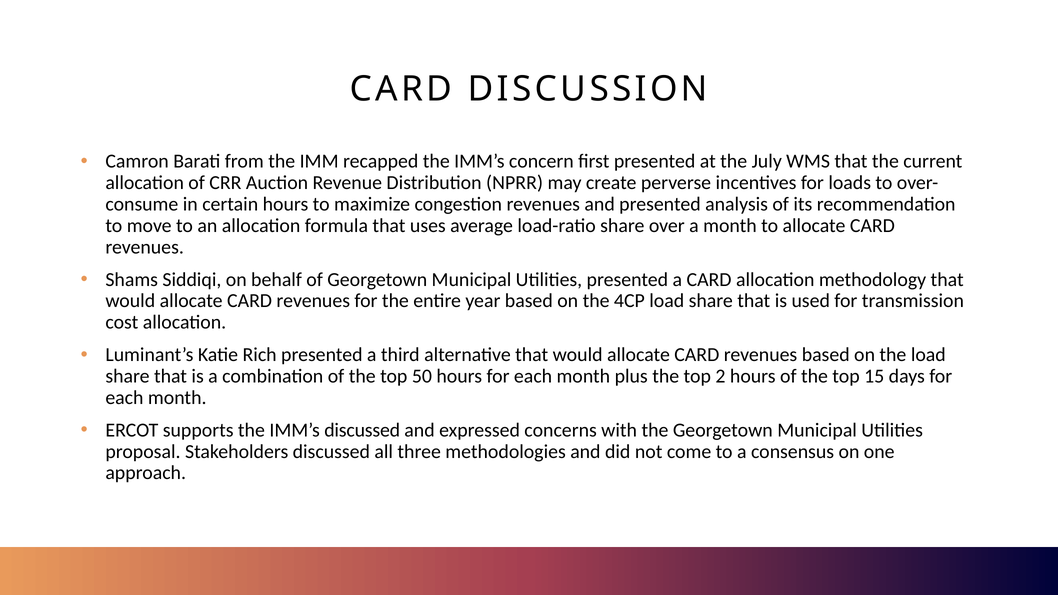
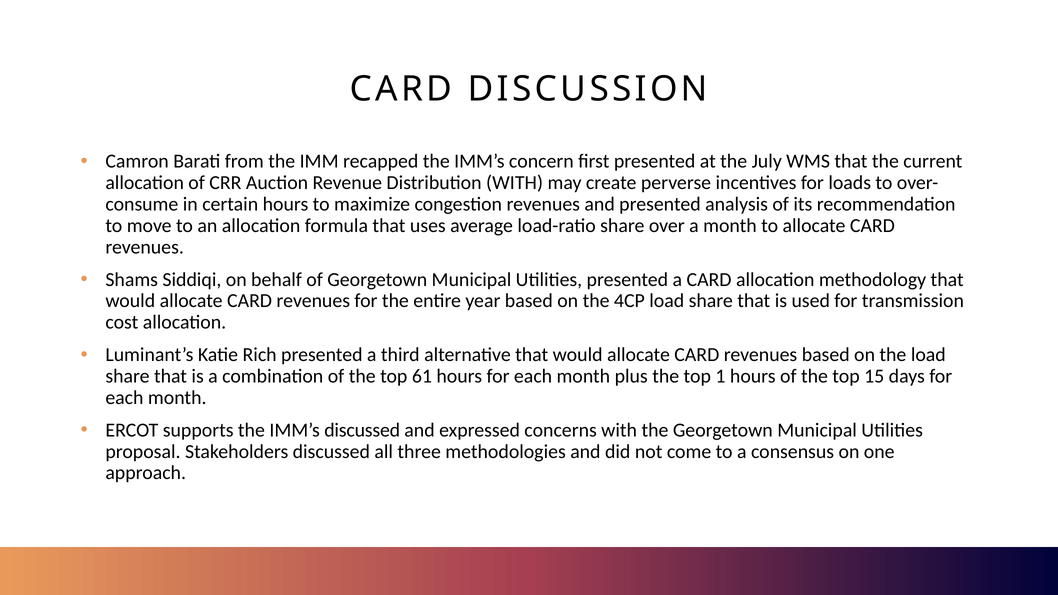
Distribution NPRR: NPRR -> WITH (515, 183)
50: 50 -> 61 (422, 376)
2: 2 -> 1 (720, 376)
